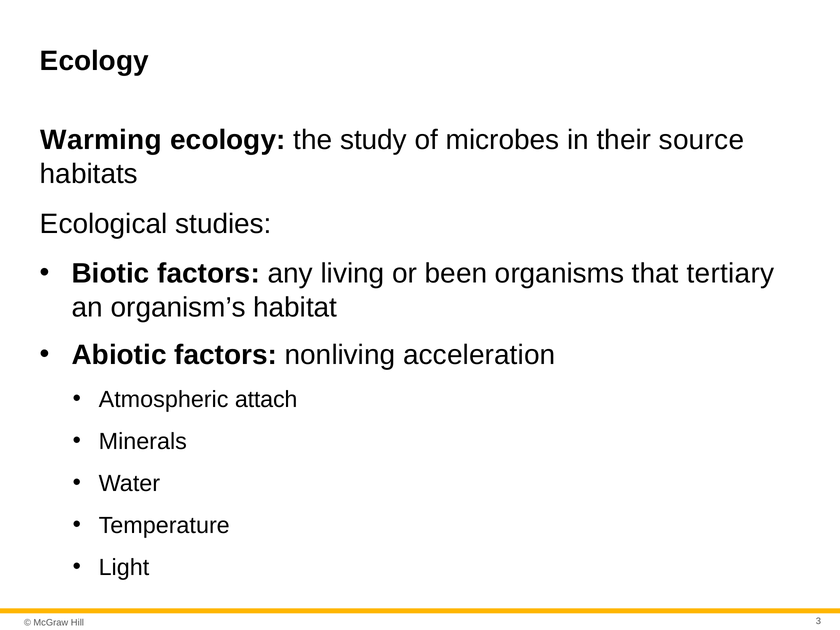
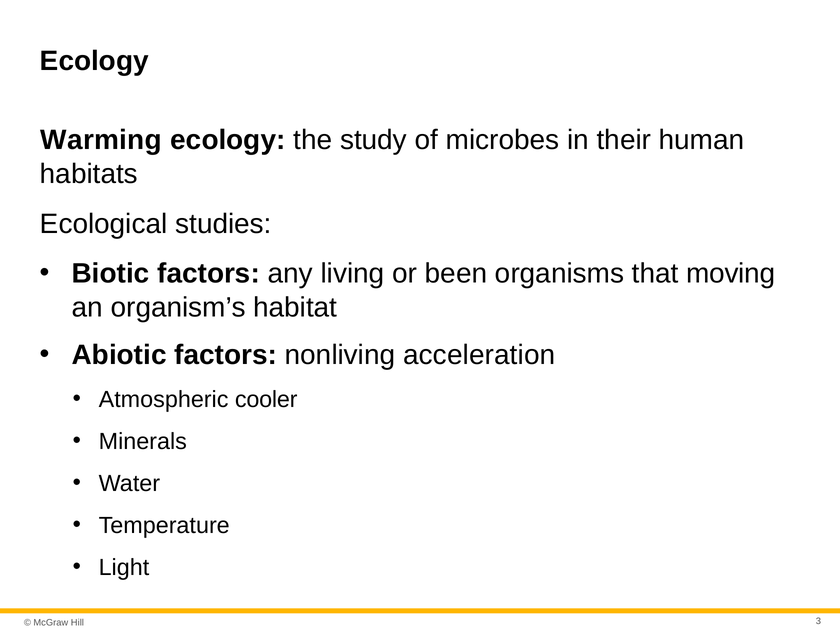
source: source -> human (702, 140)
tertiary: tertiary -> moving (731, 274)
attach: attach -> cooler (266, 399)
